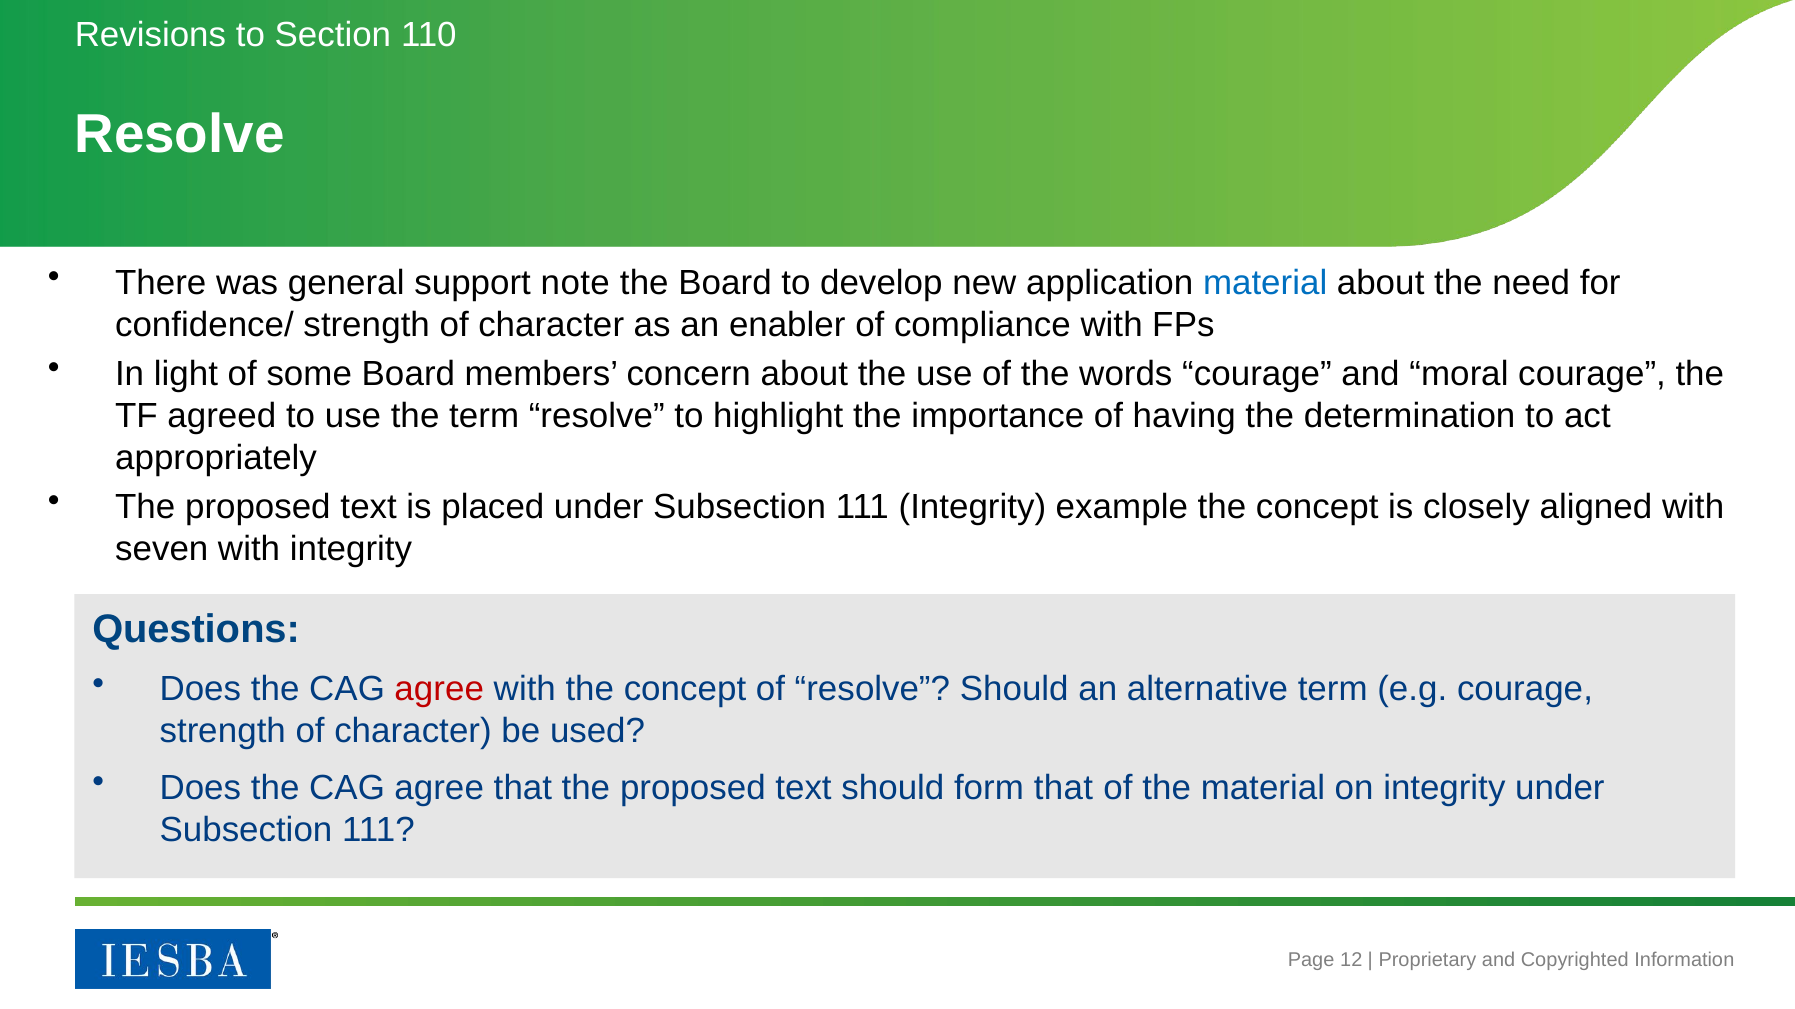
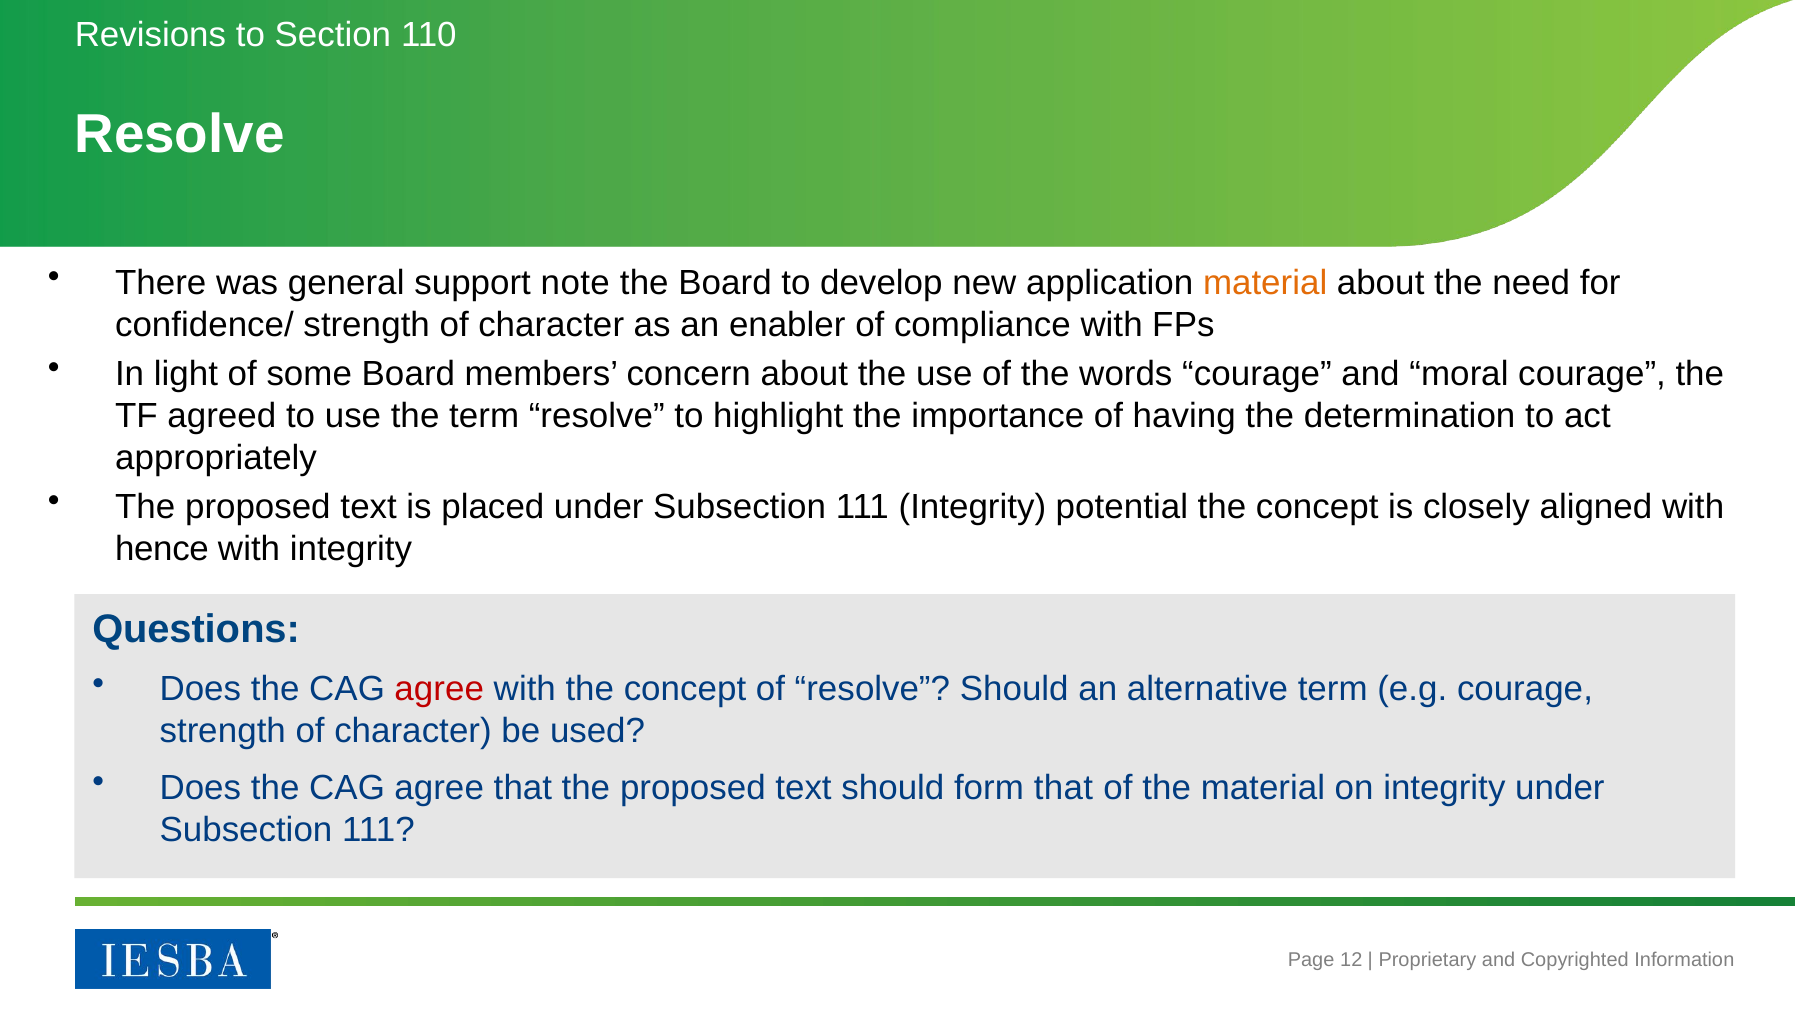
material colour: blue -> orange (1265, 283)
example: example -> potential (1122, 507)
seven: seven -> hence (162, 549)
